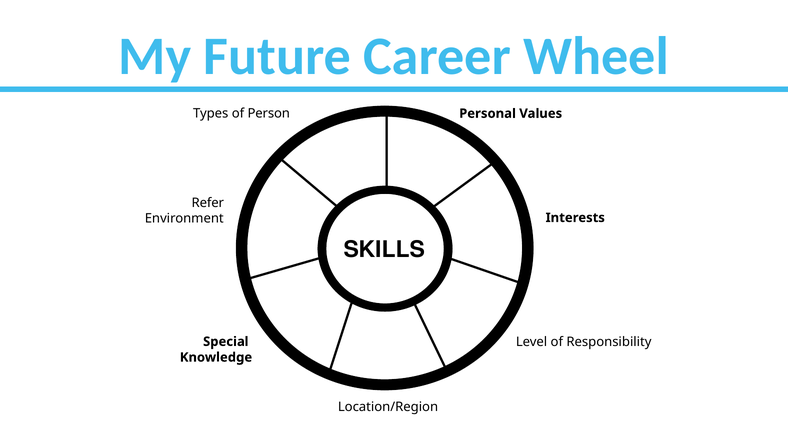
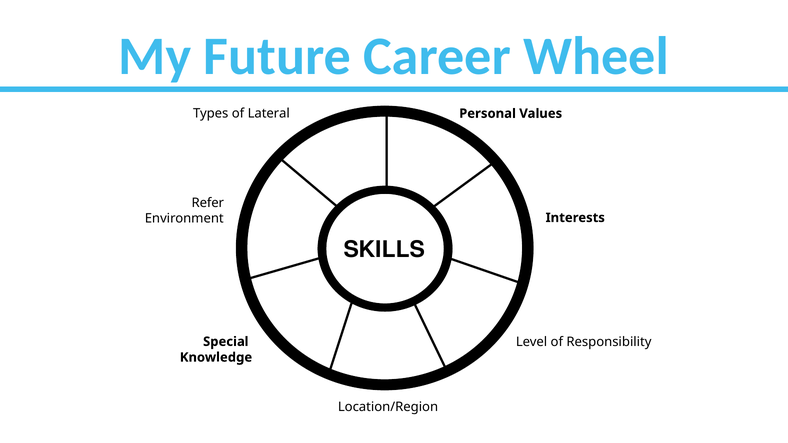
Person: Person -> Lateral (269, 114)
